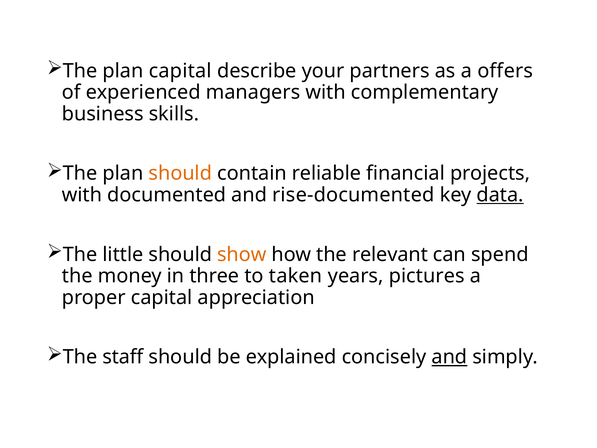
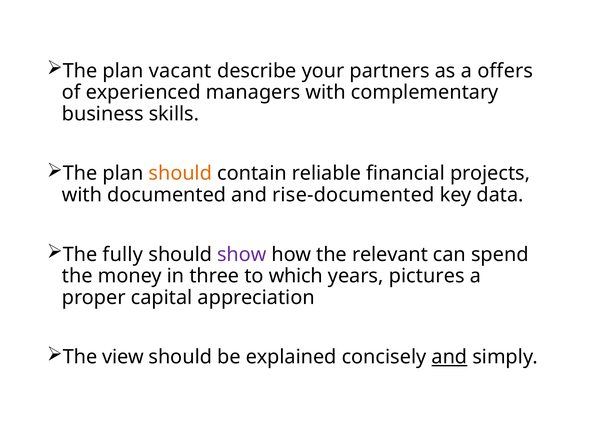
plan capital: capital -> vacant (180, 71)
data underline: present -> none (500, 195)
little: little -> fully (123, 254)
show colour: orange -> purple (242, 254)
taken: taken -> which (296, 276)
staff: staff -> view (123, 357)
